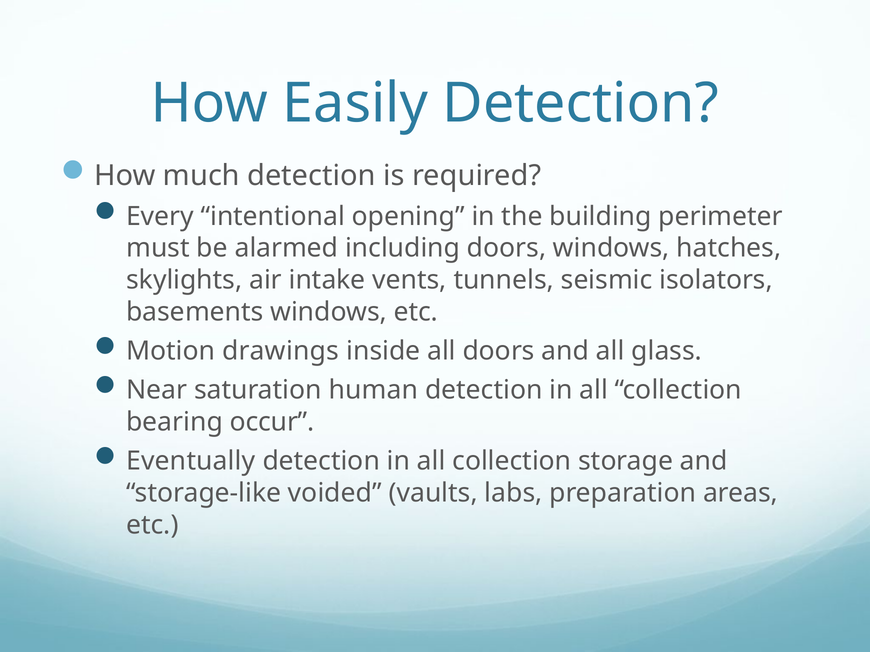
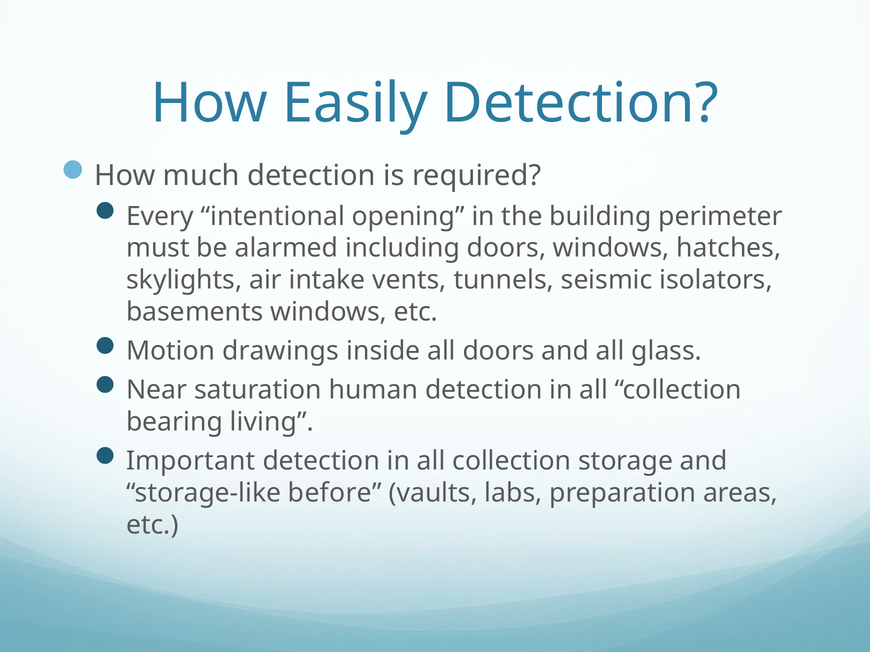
occur: occur -> living (272, 422)
Eventually: Eventually -> Important (191, 461)
voided: voided -> before (335, 493)
